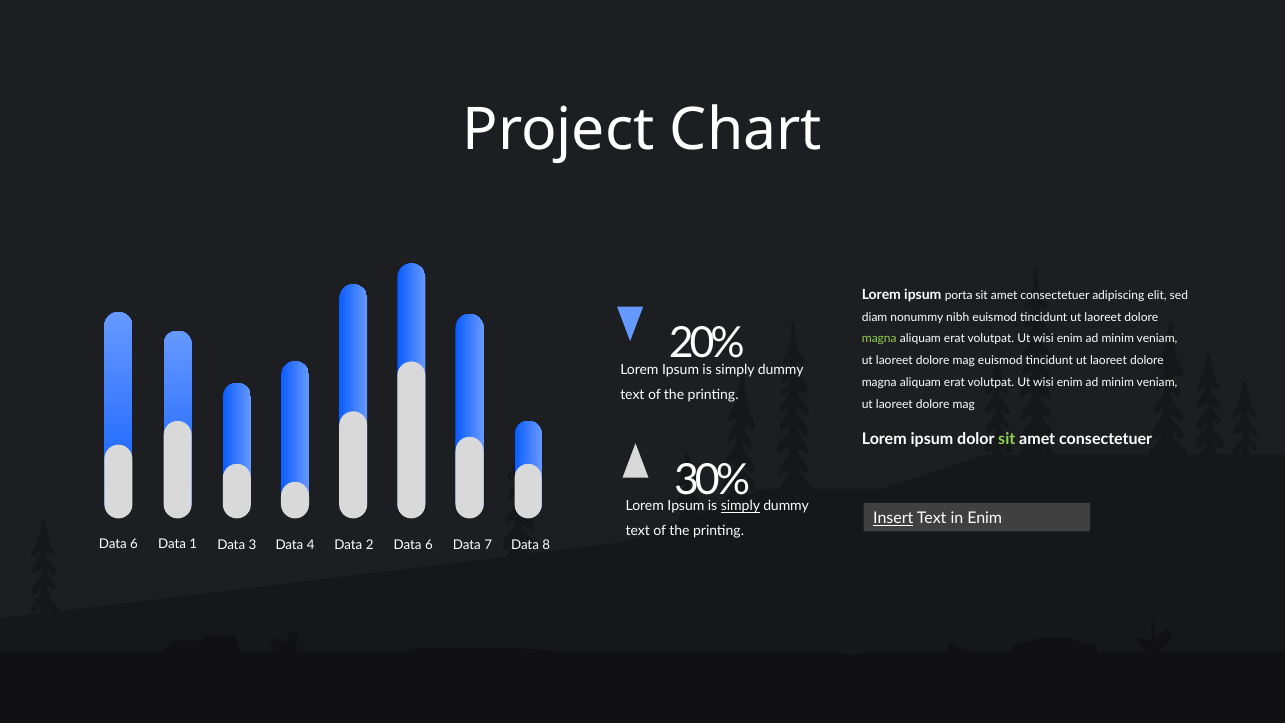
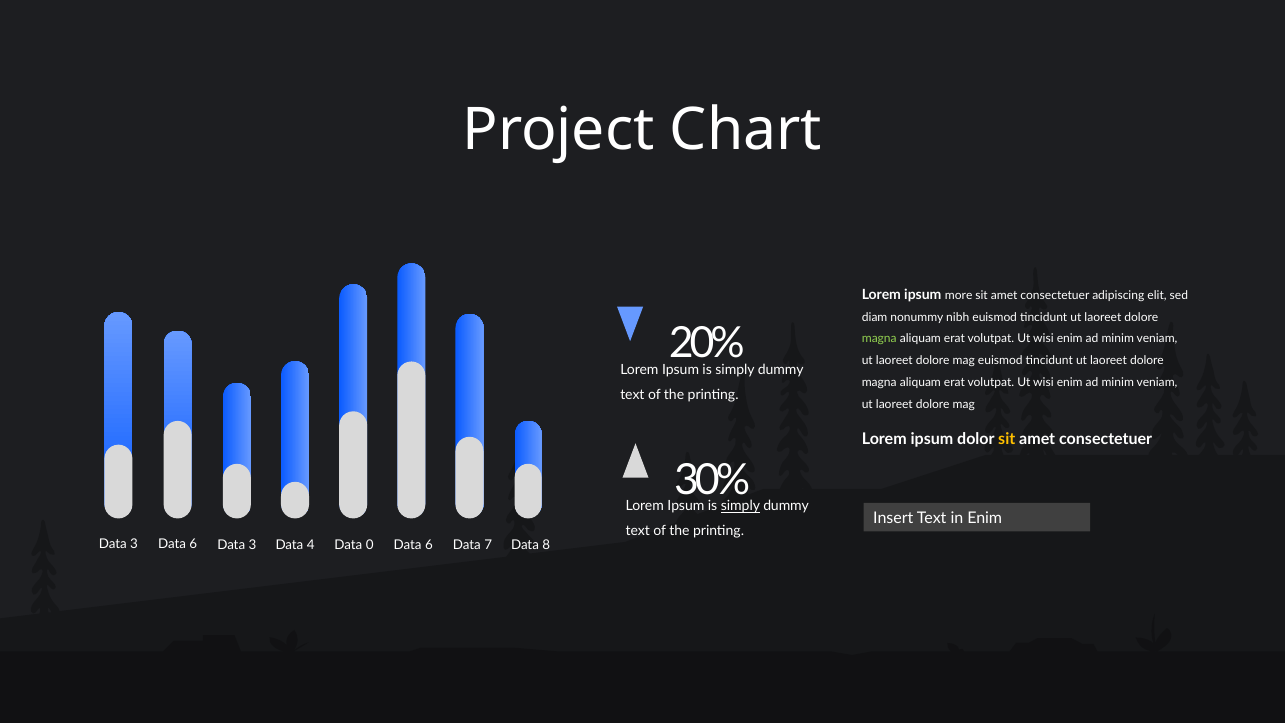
porta: porta -> more (959, 295)
sit colour: light green -> yellow (1007, 439)
Insert underline: present -> none (893, 518)
6: 6 -> 3 (134, 544)
1: 1 -> 6 (193, 544)
2: 2 -> 0 (370, 544)
